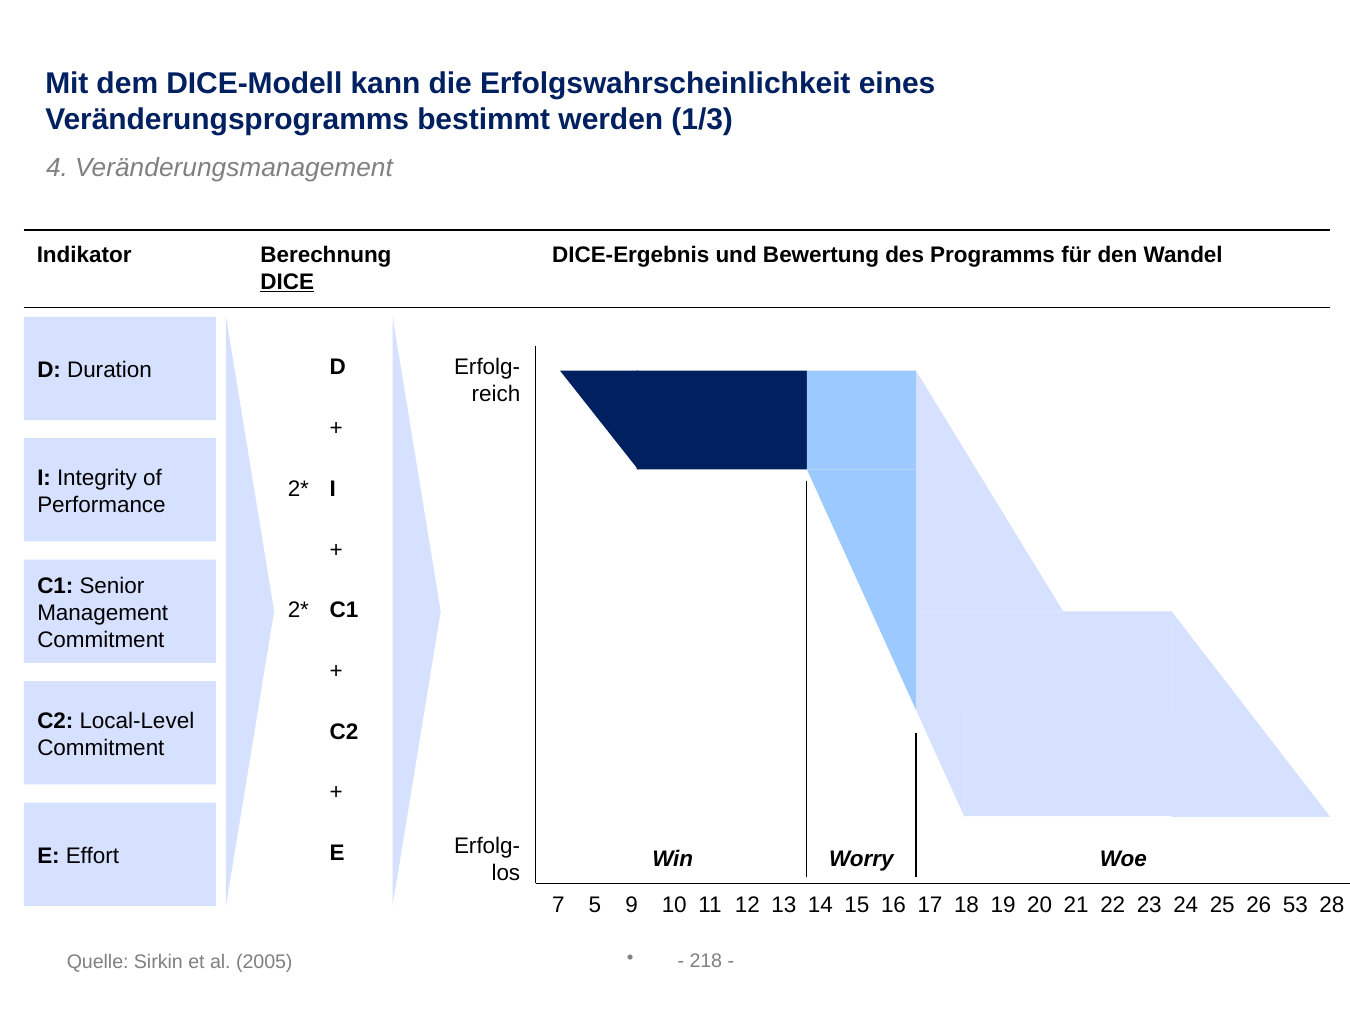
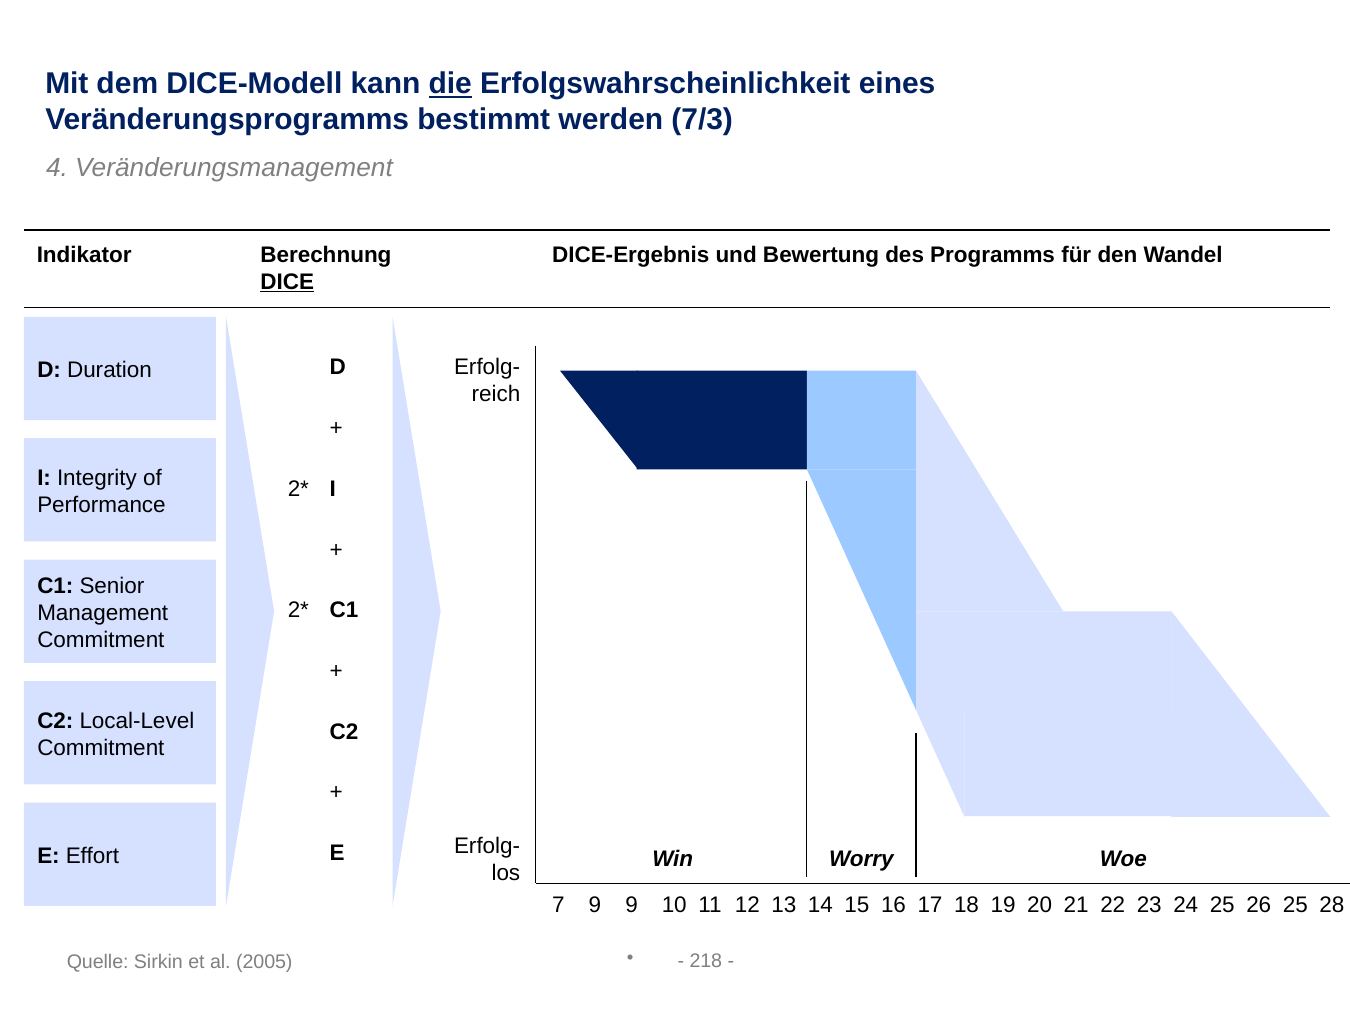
die underline: none -> present (450, 84)
1/3: 1/3 -> 7/3 (702, 120)
7 5: 5 -> 9 (595, 904)
26 53: 53 -> 25 (1295, 904)
